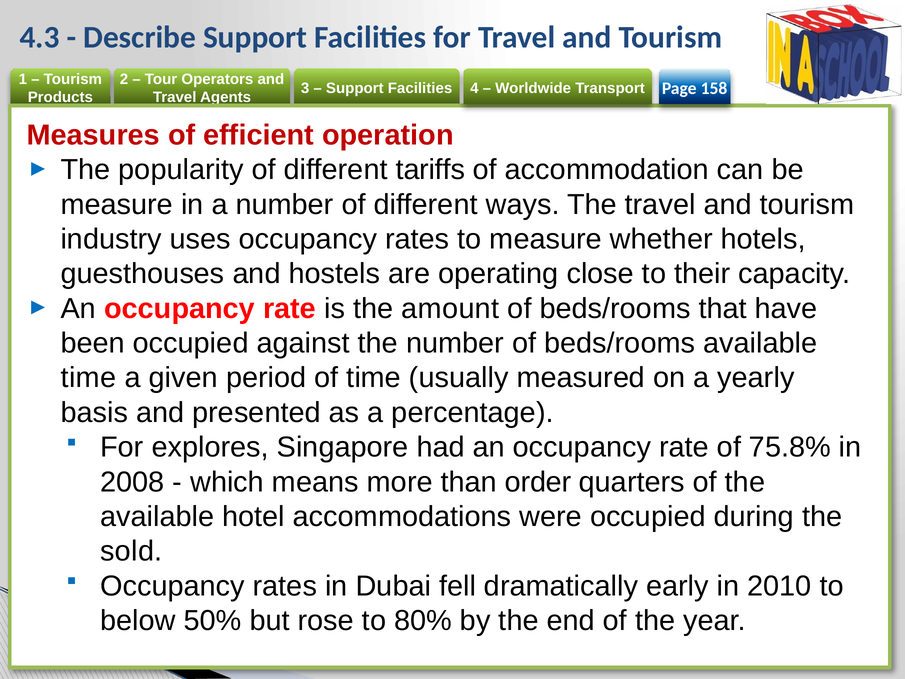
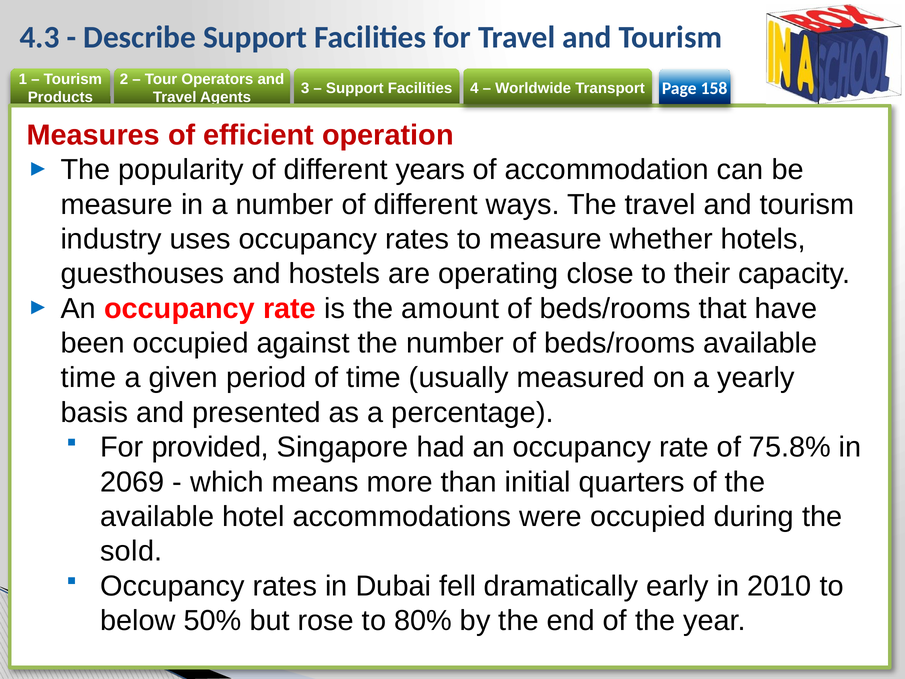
tariffs: tariffs -> years (430, 170)
explores: explores -> provided (210, 447)
2008: 2008 -> 2069 (132, 482)
order: order -> initial (538, 482)
